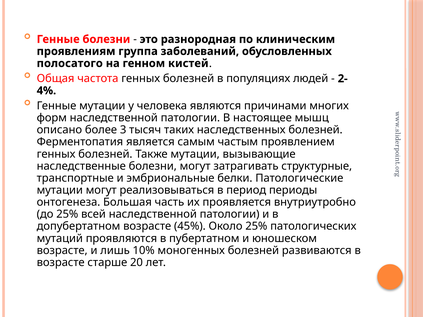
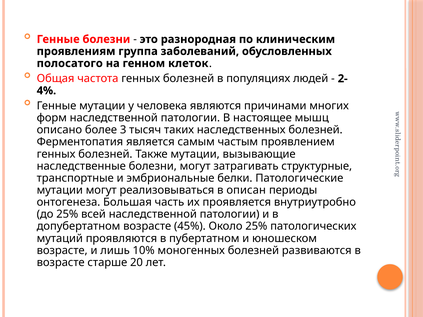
кистей: кистей -> клеток (188, 63)
период: период -> описан (246, 190)
